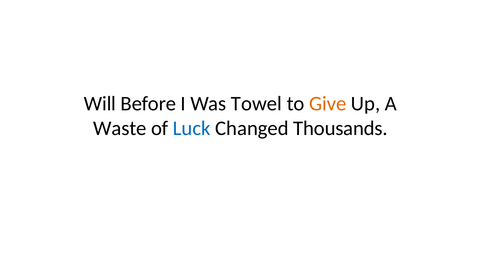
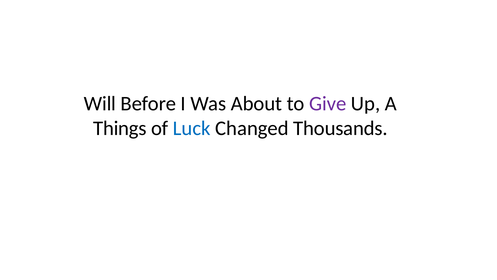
Towel: Towel -> About (256, 103)
Give colour: orange -> purple (328, 103)
Waste: Waste -> Things (120, 128)
